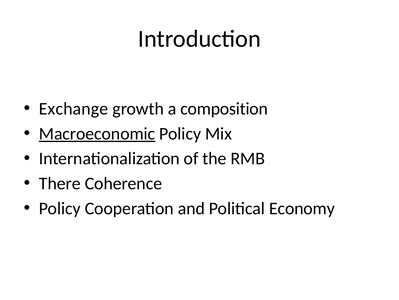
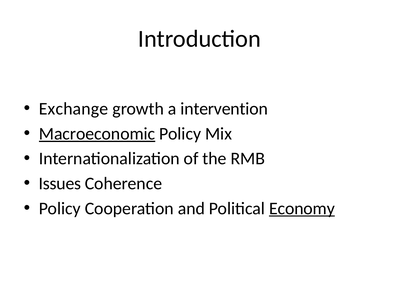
composition: composition -> intervention (224, 109)
There: There -> Issues (60, 183)
Economy underline: none -> present (302, 208)
